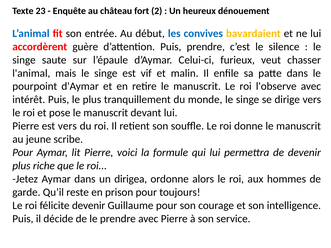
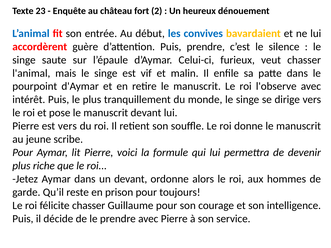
un dirigea: dirigea -> devant (131, 179)
félicite devenir: devenir -> chasser (89, 206)
